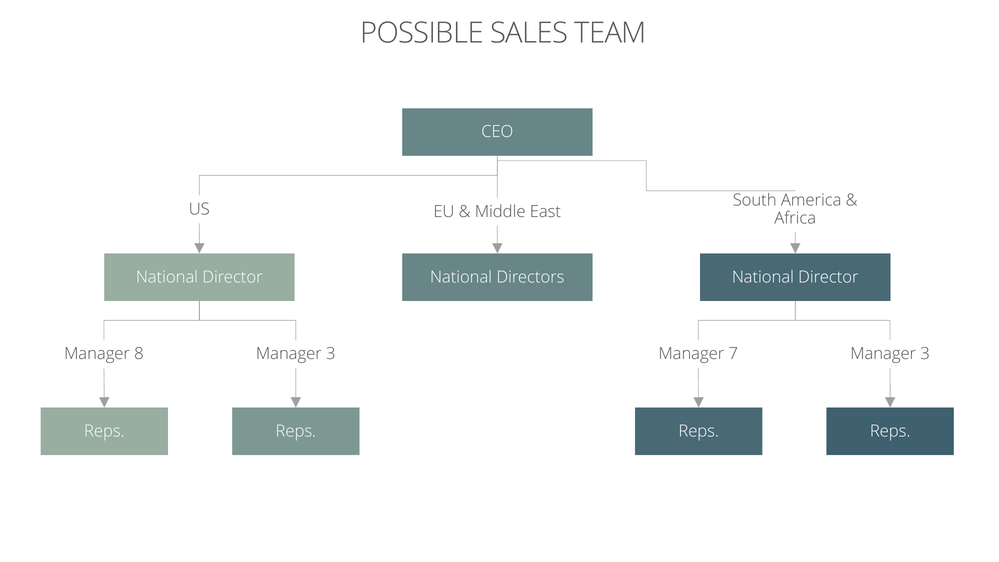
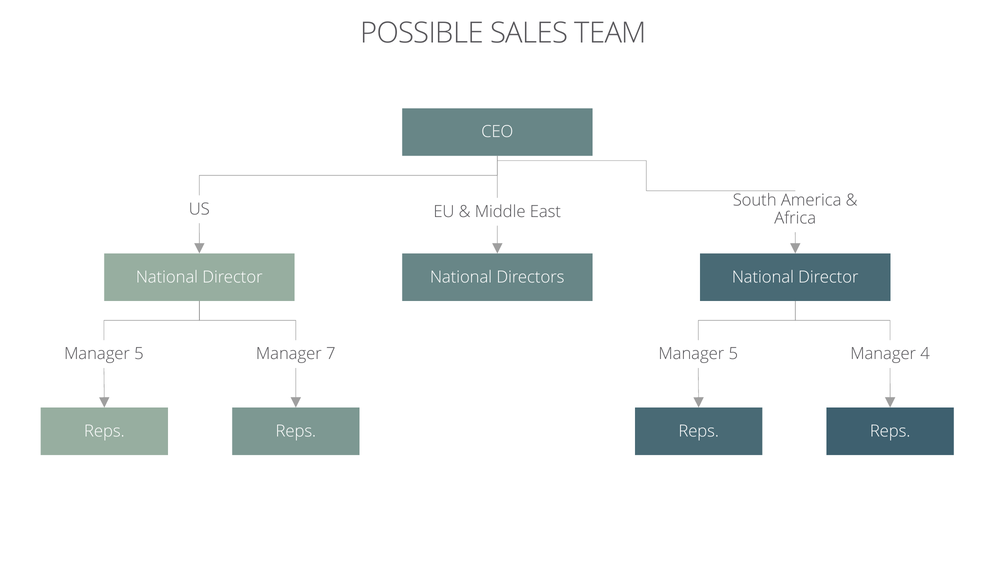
8: 8 -> 5 (139, 354)
3: 3 -> 7 (331, 354)
7: 7 -> 5 (733, 354)
3: 3 -> 4 (925, 354)
